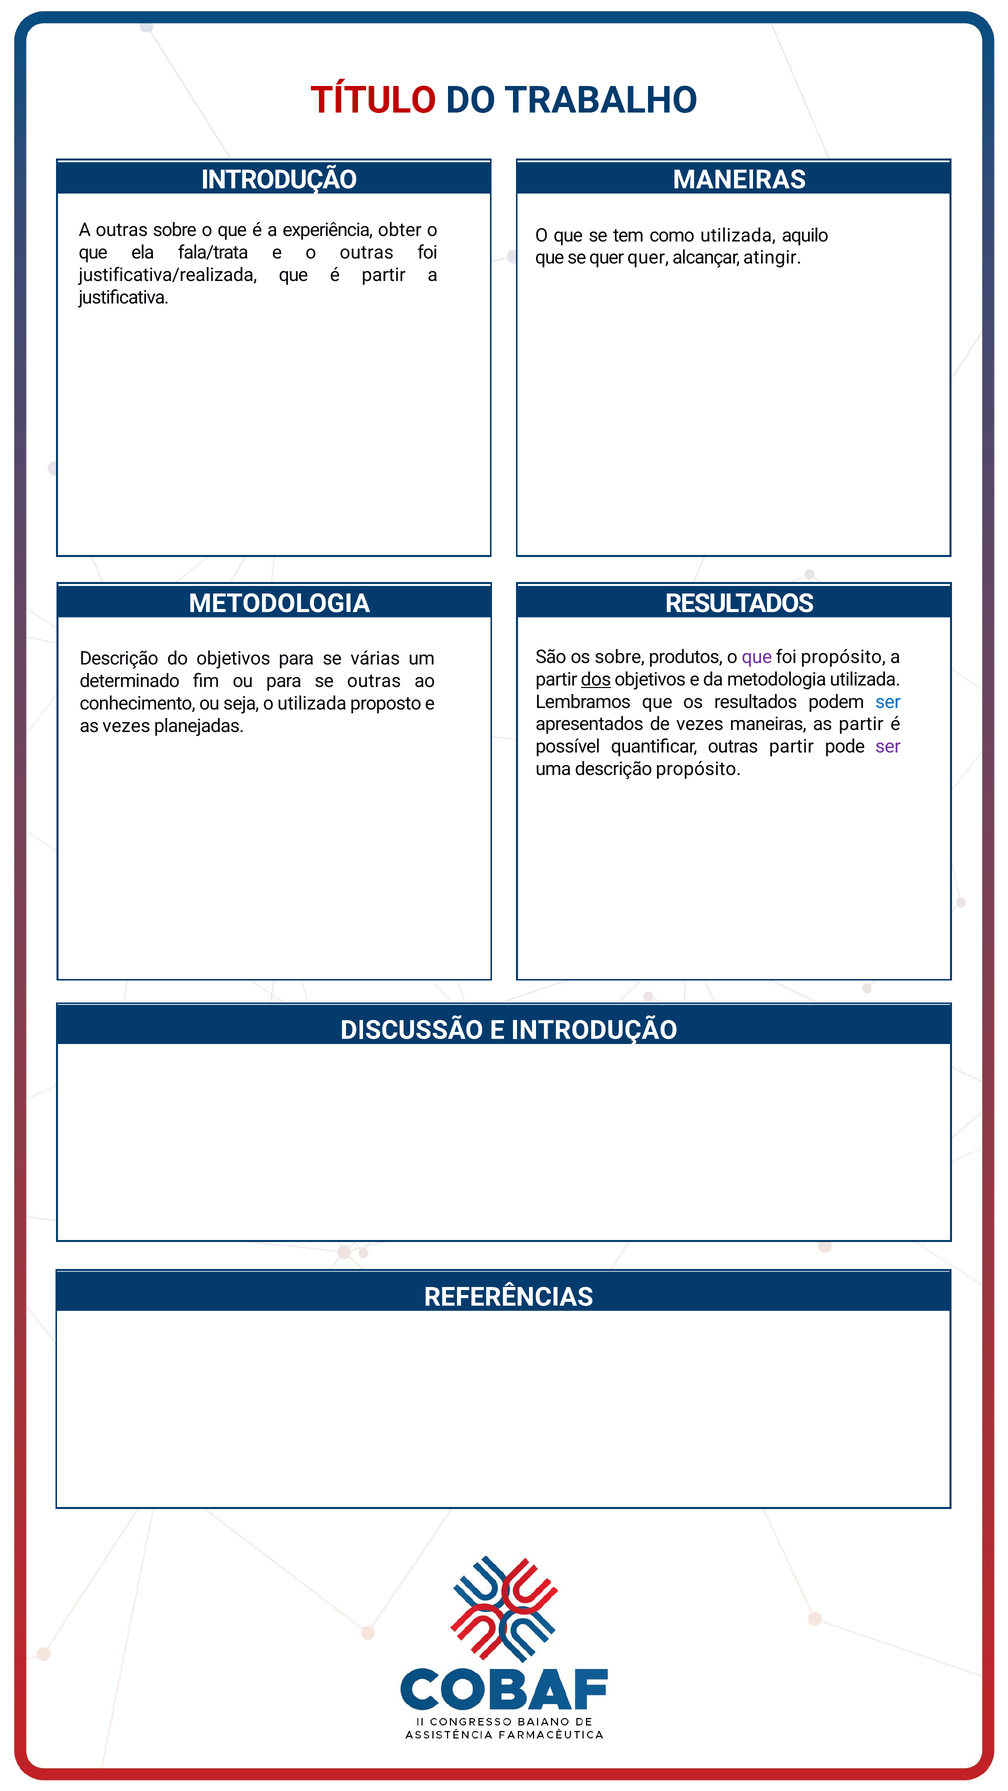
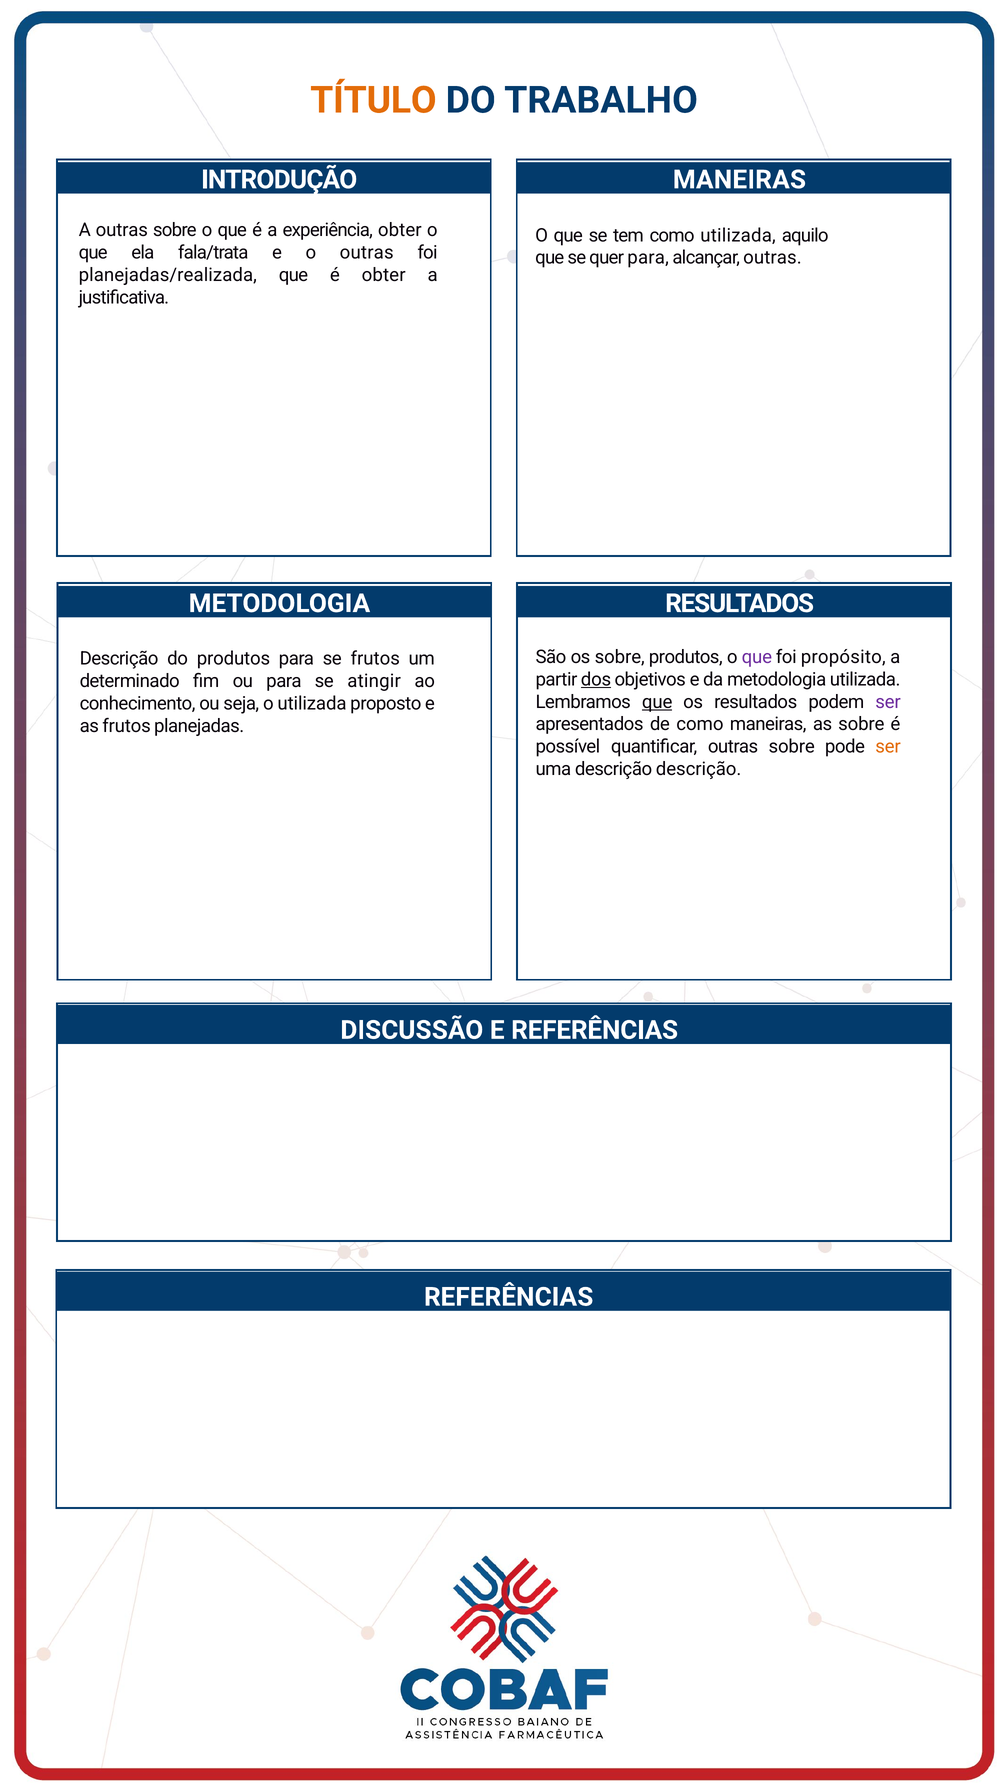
TÍTULO colour: red -> orange (373, 100)
quer quer: quer -> para (648, 258)
alcançar atingir: atingir -> outras (772, 258)
justificativa/realizada: justificativa/realizada -> planejadas/realizada (168, 275)
é partir: partir -> obter (384, 275)
do objetivos: objetivos -> produtos (233, 659)
se várias: várias -> frutos (375, 659)
se outras: outras -> atingir (374, 682)
que underline: none -> present (657, 702)
ser colour: blue -> purple (888, 702)
de vezes: vezes -> como (700, 725)
as partir: partir -> sobre (861, 725)
as vezes: vezes -> frutos (127, 726)
quantificar outras partir: partir -> sobre (792, 747)
ser colour: purple -> orange (888, 747)
descrição propósito: propósito -> descrição (699, 770)
E INTRODUÇÃO: INTRODUÇÃO -> REFERÊNCIAS (595, 1031)
